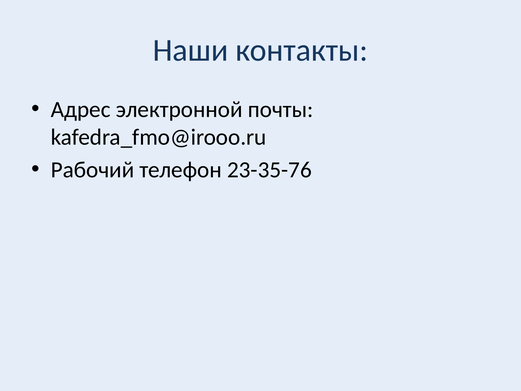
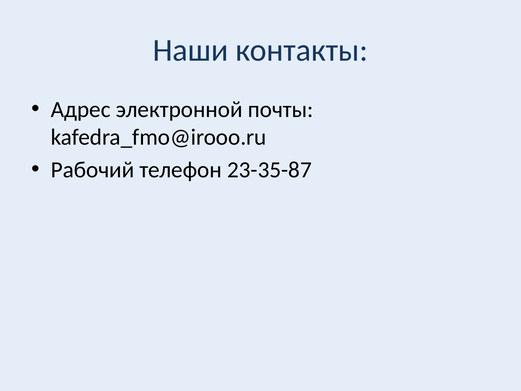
23-35-76: 23-35-76 -> 23-35-87 (269, 170)
